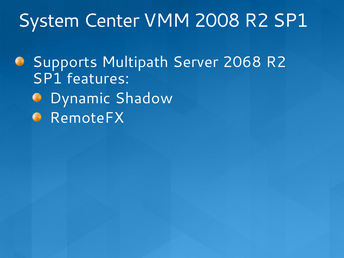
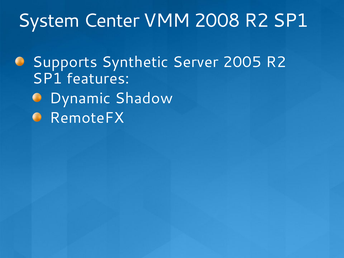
Multipath: Multipath -> Synthetic (135, 62)
2068: 2068 -> 2005 (242, 62)
